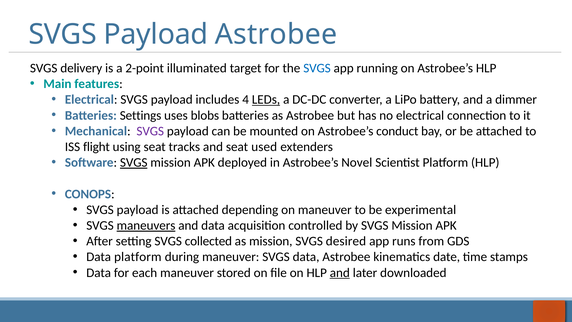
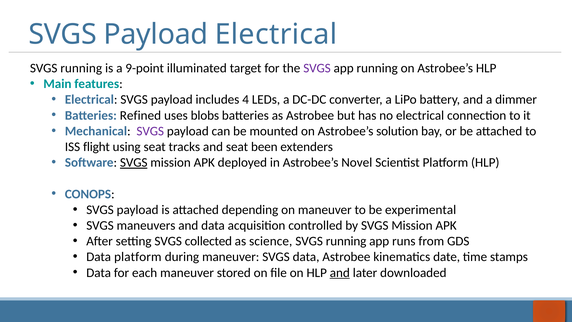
Payload Astrobee: Astrobee -> Electrical (276, 34)
delivery: delivery -> running (81, 68)
2-point: 2-point -> 9-point (145, 68)
SVGS colour: blue -> purple (317, 68)
LEDs underline: present -> none (266, 100)
Settings: Settings -> Refined (140, 115)
conduct: conduct -> solution (397, 131)
used: used -> been (264, 147)
maneuvers underline: present -> none (146, 225)
as mission: mission -> science (271, 241)
desired: desired -> running (346, 241)
